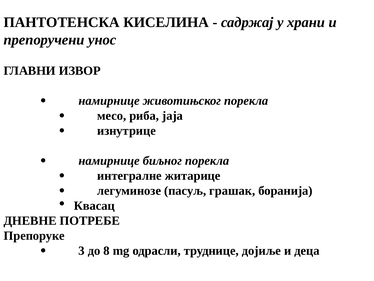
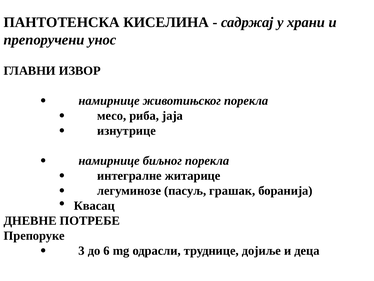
8: 8 -> 6 (107, 250)
